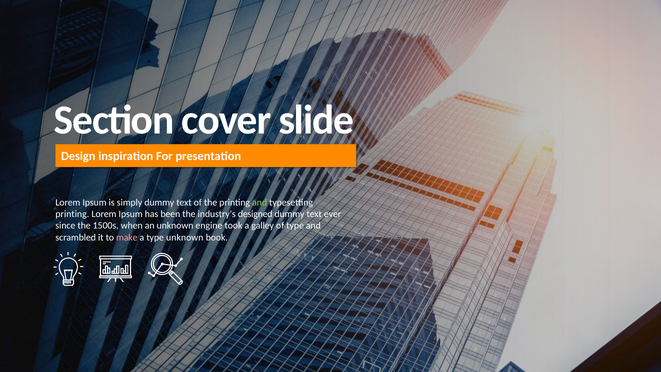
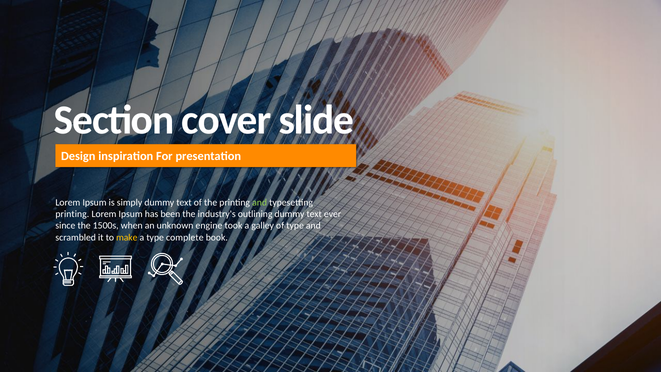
designed: designed -> outlining (255, 214)
make colour: pink -> yellow (127, 237)
type unknown: unknown -> complete (185, 237)
